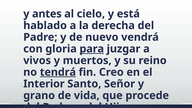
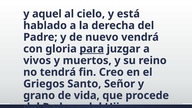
antes: antes -> aquel (47, 14)
tendrá underline: present -> none (58, 72)
Interior: Interior -> Griegos (44, 84)
